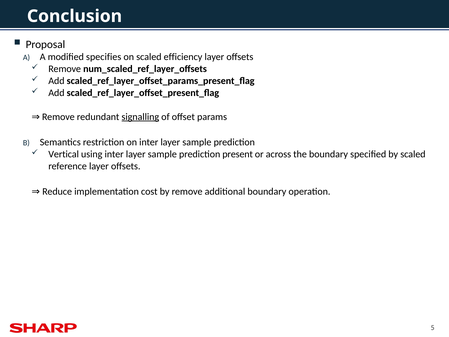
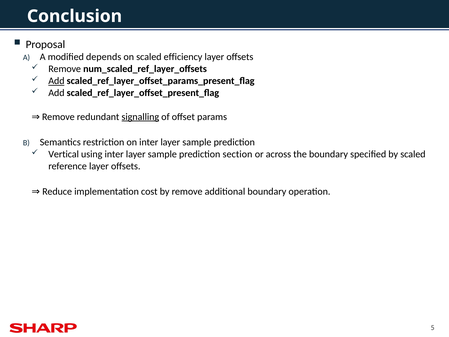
specifies: specifies -> depends (104, 57)
Add underline: none -> present (56, 81)
present: present -> section (237, 154)
